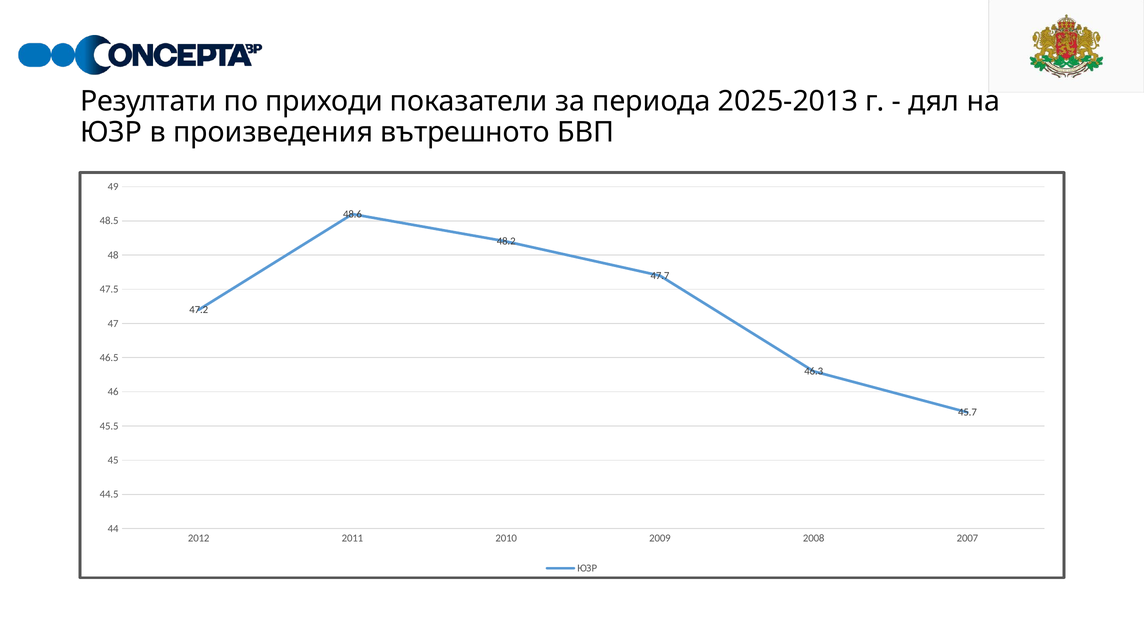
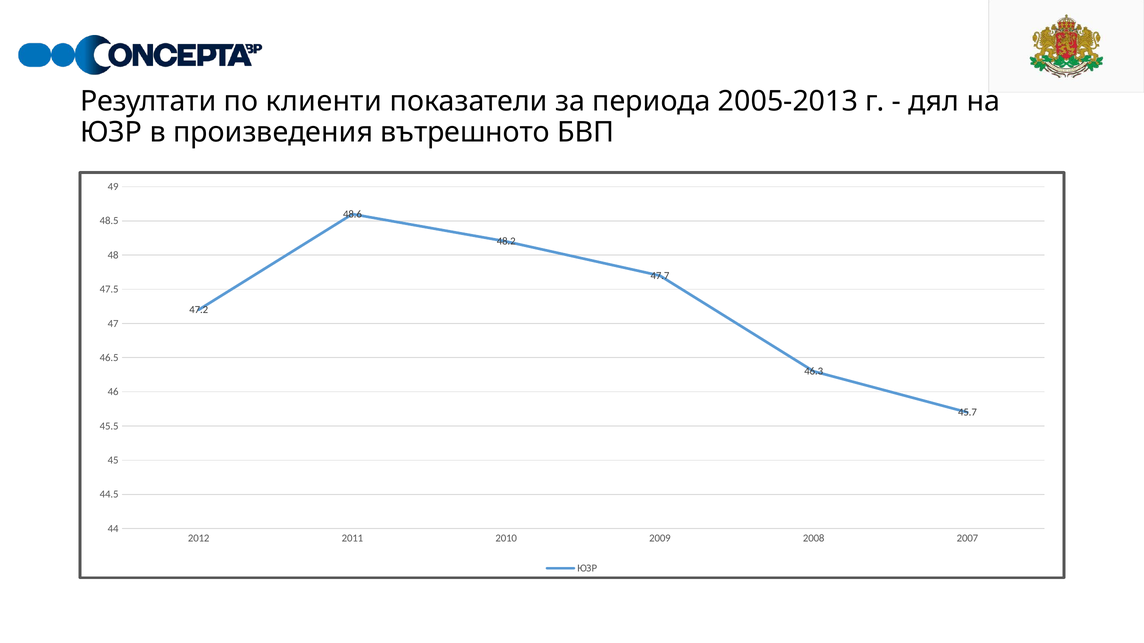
приходи: приходи -> клиенти (324, 102)
2025-2013: 2025-2013 -> 2005-2013 (788, 102)
